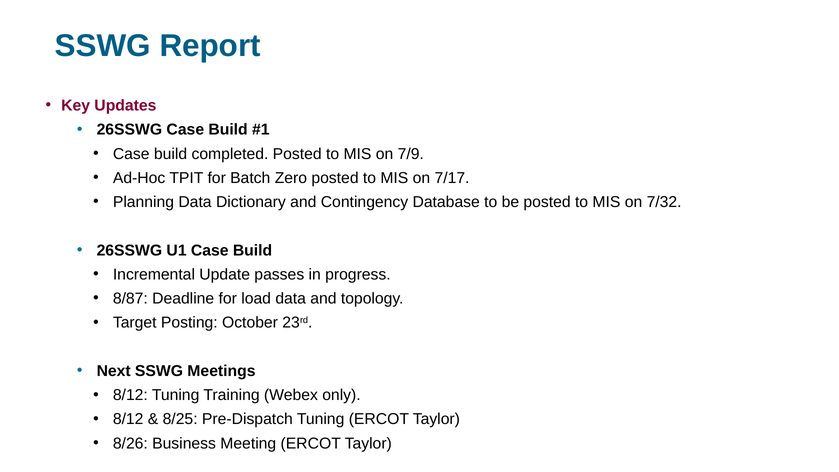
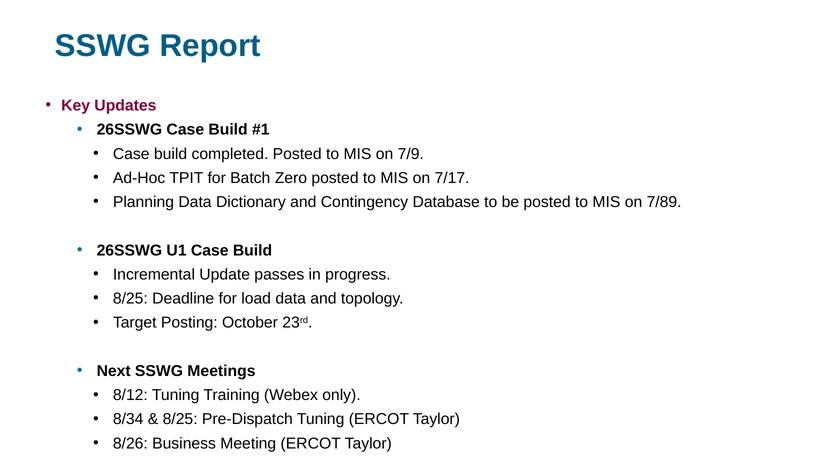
7/32: 7/32 -> 7/89 (664, 202)
8/87: 8/87 -> 8/25 (130, 299)
8/12: 8/12 -> 8/34 (128, 419)
